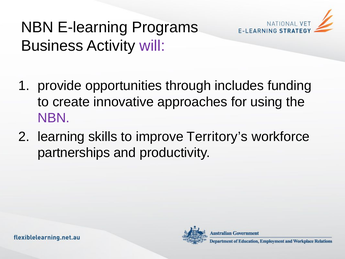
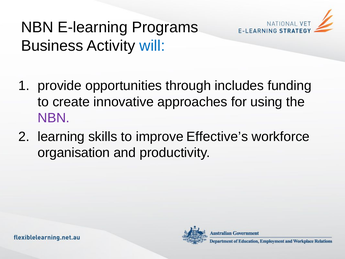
will colour: purple -> blue (152, 46)
Territory’s: Territory’s -> Effective’s (217, 137)
partnerships: partnerships -> organisation (74, 153)
